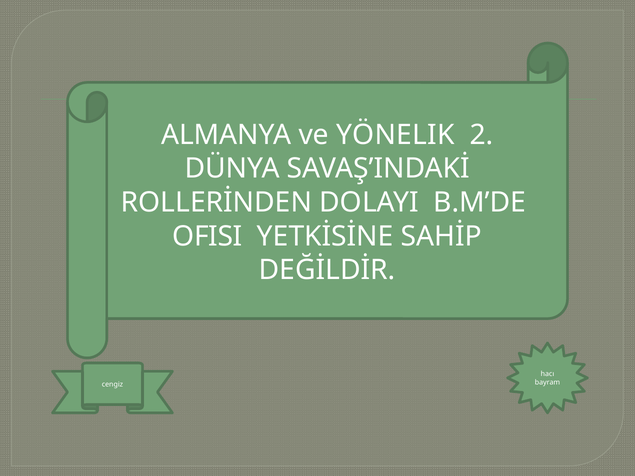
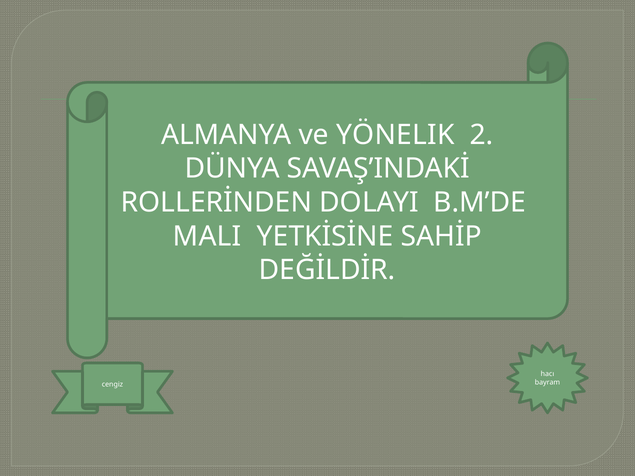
OFISI: OFISI -> MALI (207, 236)
